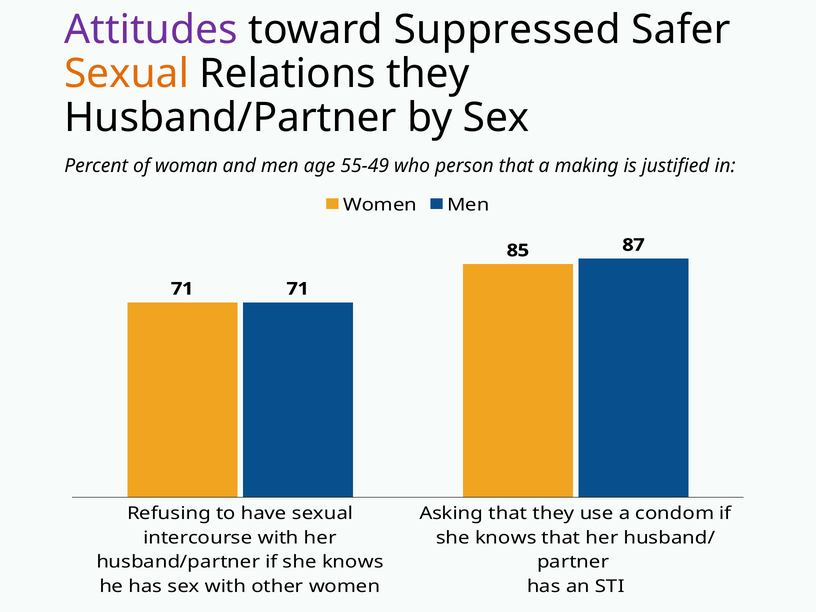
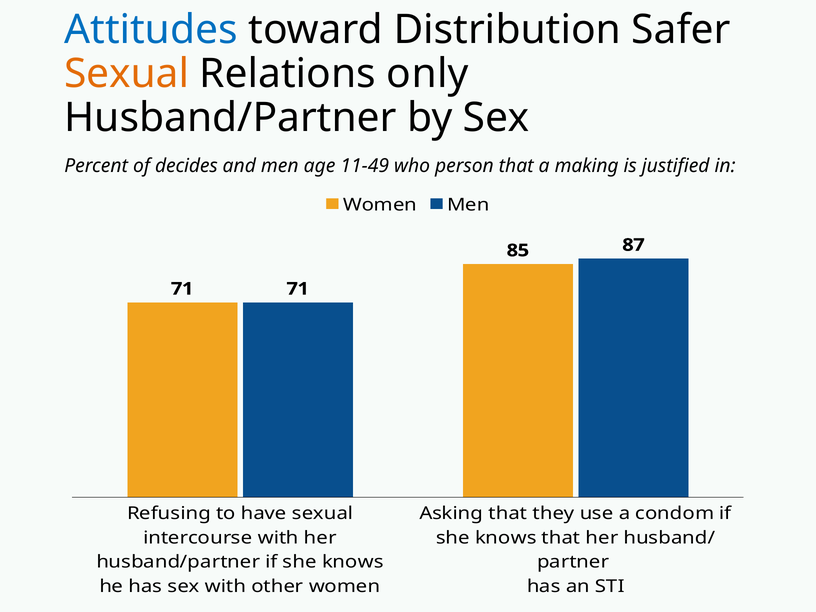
Attitudes colour: purple -> blue (151, 30)
Suppressed: Suppressed -> Distribution (507, 30)
Relations they: they -> only (428, 74)
woman: woman -> decides (186, 166)
55-49: 55-49 -> 11-49 (365, 166)
